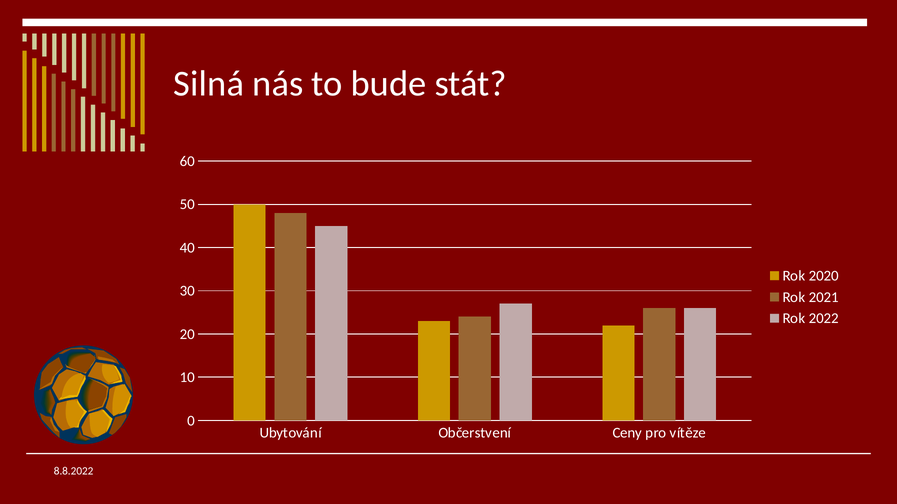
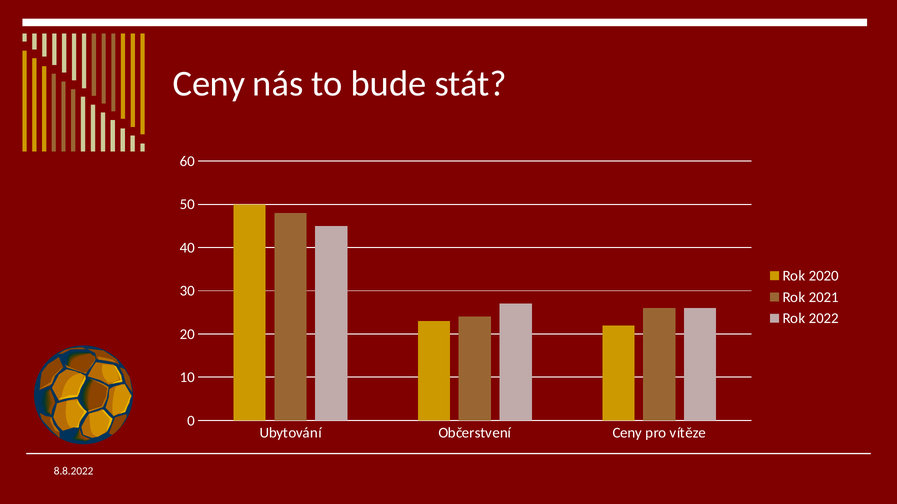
Silná: Silná -> Ceny (209, 84)
